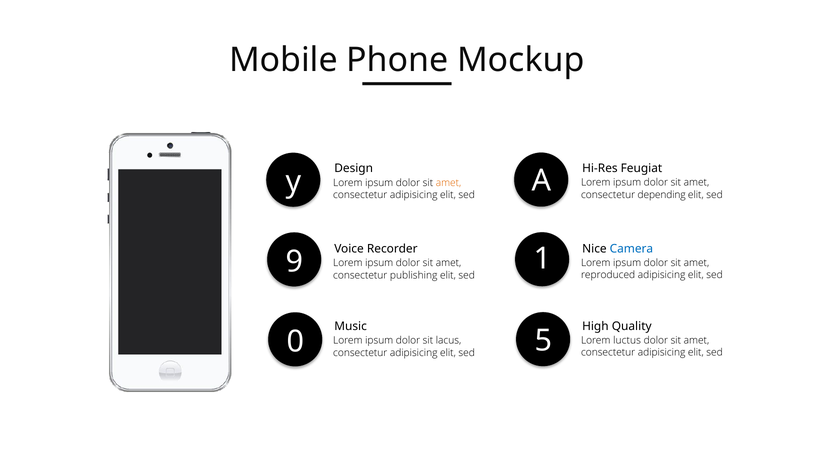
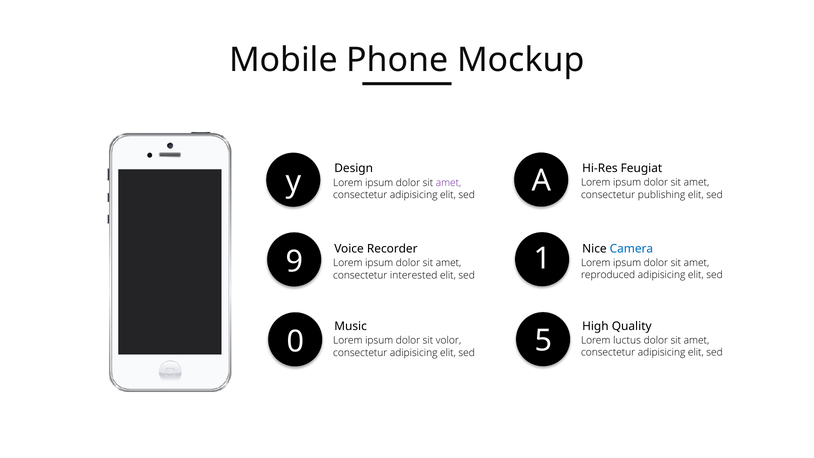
amet colour: orange -> purple (449, 183)
depending: depending -> publishing (662, 195)
publishing: publishing -> interested (414, 275)
lacus: lacus -> volor (448, 341)
